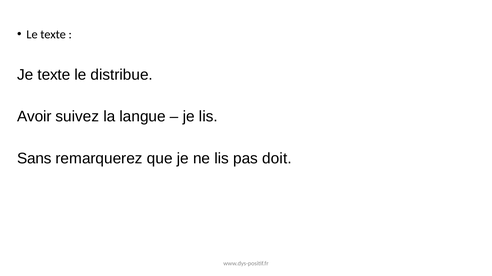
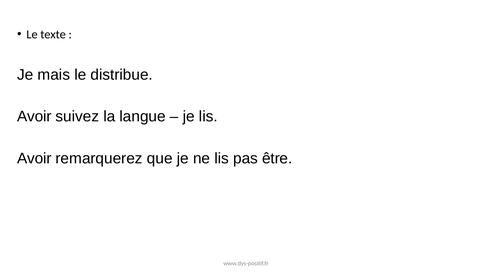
Je texte: texte -> mais (54, 75)
Sans: Sans -> Avoir (34, 159)
doit: doit -> être (277, 159)
